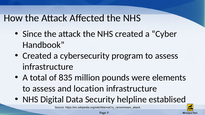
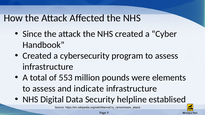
835: 835 -> 553 (66, 78)
location: location -> indicate (89, 89)
